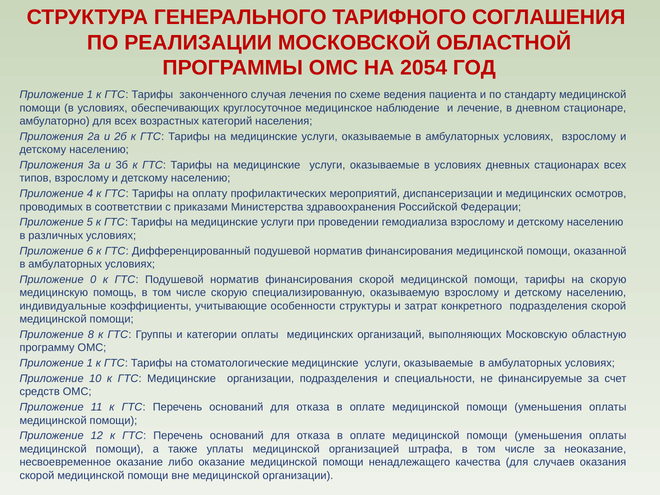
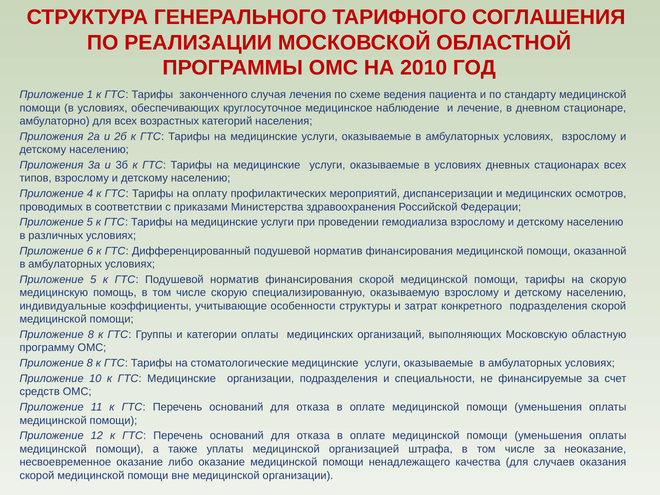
2054: 2054 -> 2010 (424, 68)
0: 0 -> 5 (93, 280)
1: 1 -> 8 (90, 363)
